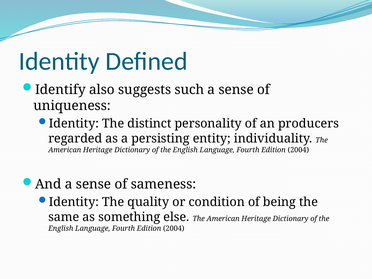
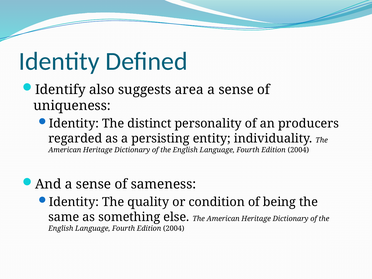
such: such -> area (189, 90)
